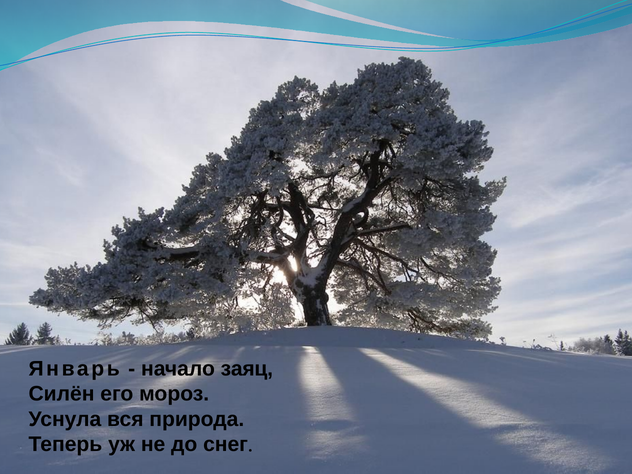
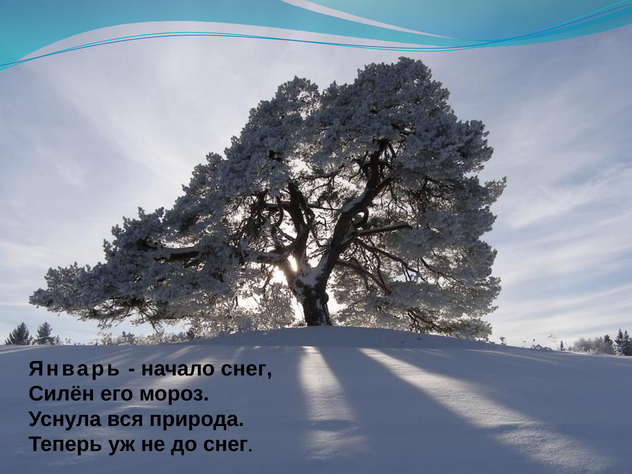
начало заяц: заяц -> снег (247, 369)
